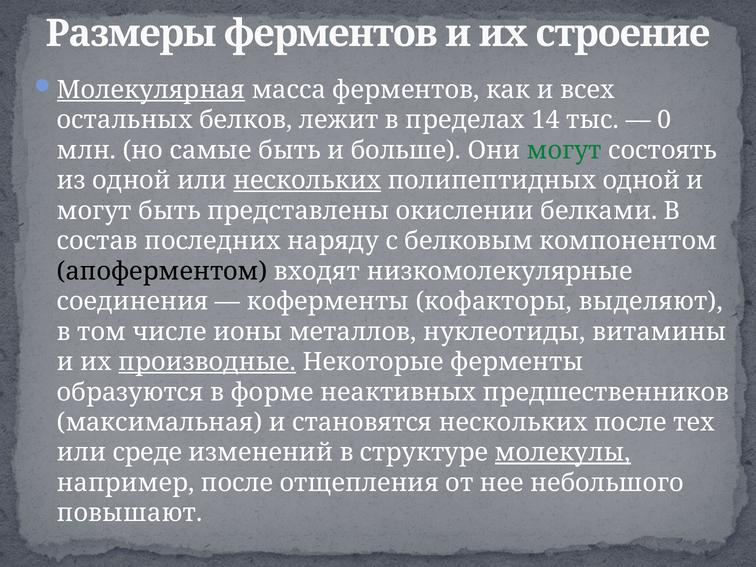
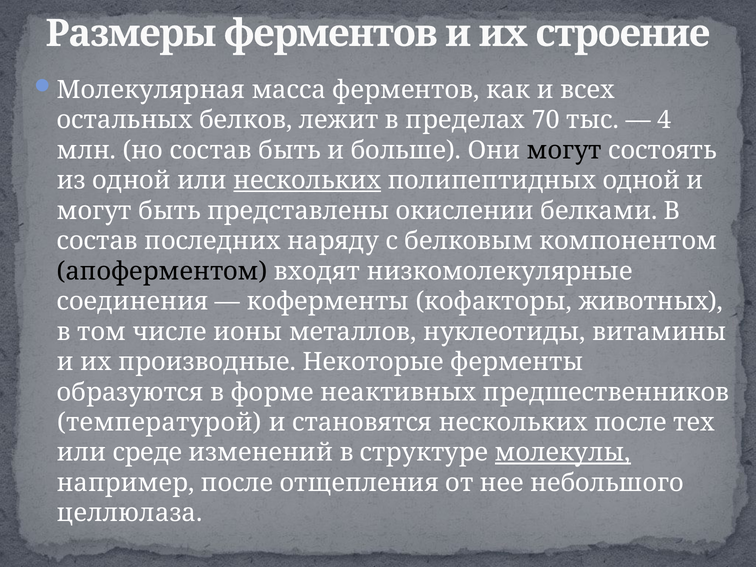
Молекулярная underline: present -> none (151, 90)
14: 14 -> 70 (546, 120)
0: 0 -> 4 (664, 120)
но самые: самые -> состав (211, 150)
могут colour: green -> black (564, 150)
выделяют: выделяют -> животных (651, 301)
производные underline: present -> none (207, 362)
максимальная: максимальная -> температурой (159, 422)
повышают: повышают -> целлюлаза (130, 513)
